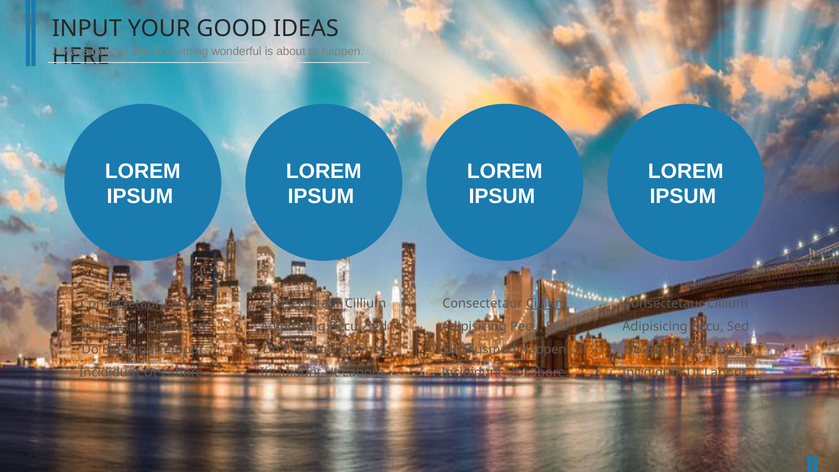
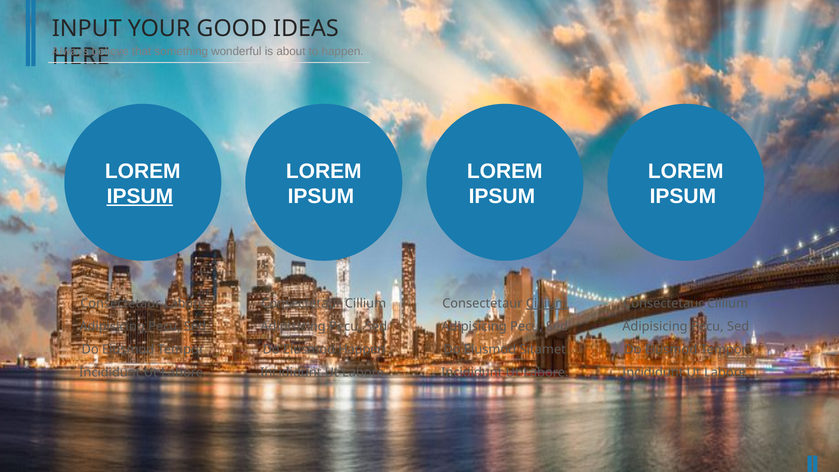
IPSUM underline: none -> present (140, 196)
Eiusmod Sitamet: Sitamet -> Happen (362, 350)
Eiusmod Happen: Happen -> Sitamet (543, 350)
